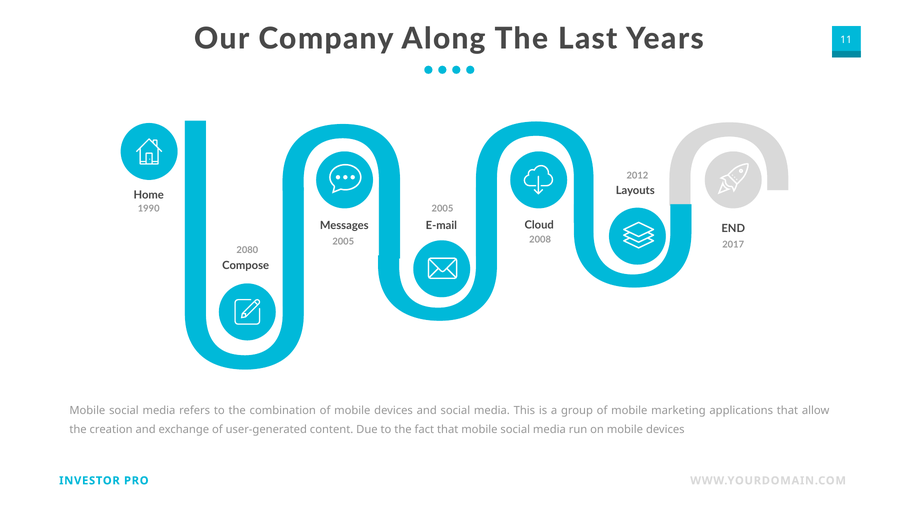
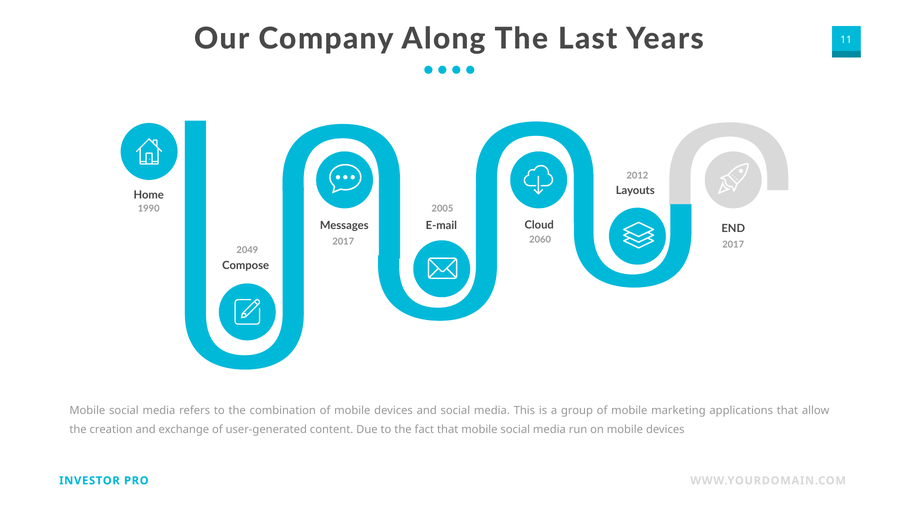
2008: 2008 -> 2060 (540, 240)
2005: 2005 -> 2017 (343, 241)
2080: 2080 -> 2049 (247, 250)
